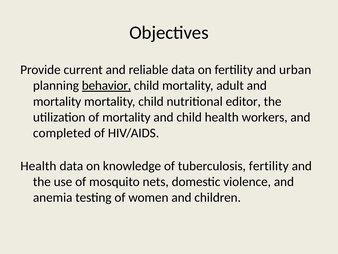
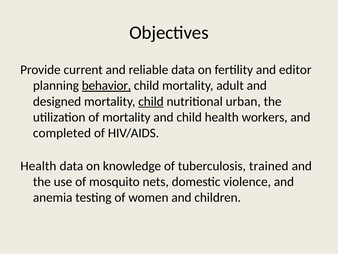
urban: urban -> editor (295, 70)
mortality: mortality -> designed (57, 101)
child underline: none -> present (151, 101)
editor: editor -> urban (243, 101)
tuberculosis fertility: fertility -> trained (269, 166)
